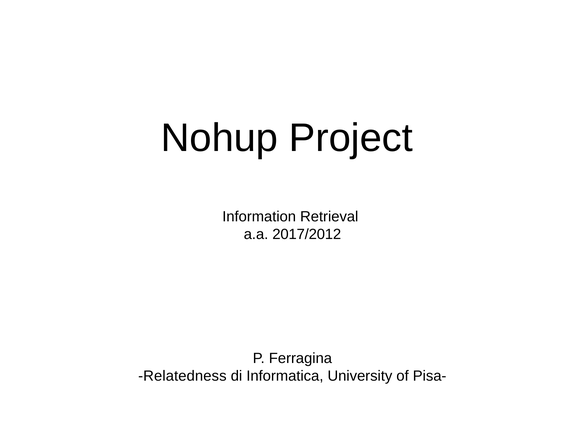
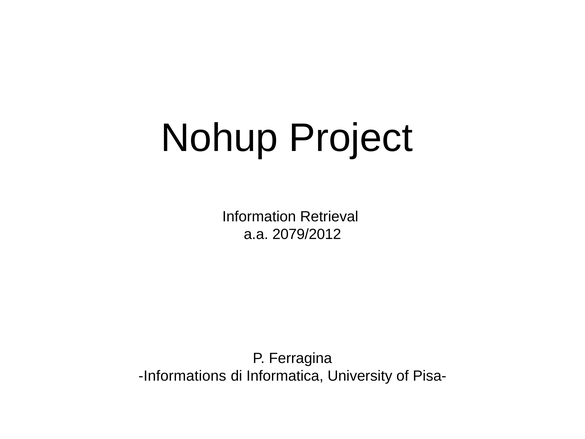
2017/2012: 2017/2012 -> 2079/2012 (307, 234)
Relatedness: Relatedness -> Informations (182, 376)
